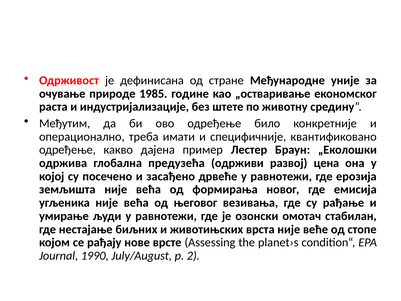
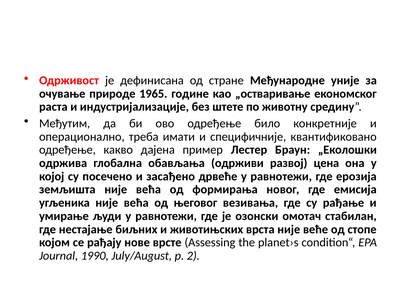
1985: 1985 -> 1965 (153, 94)
предузећа: предузећа -> обављања (177, 163)
